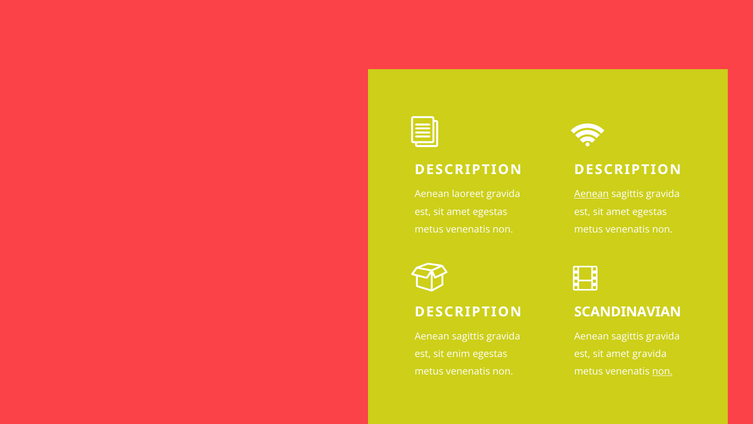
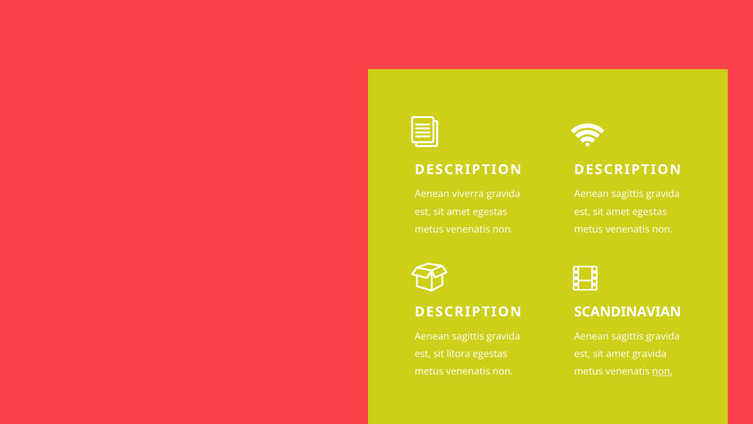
laoreet: laoreet -> viverra (468, 194)
Aenean underline: present -> none (592, 194)
enim: enim -> litora (458, 354)
